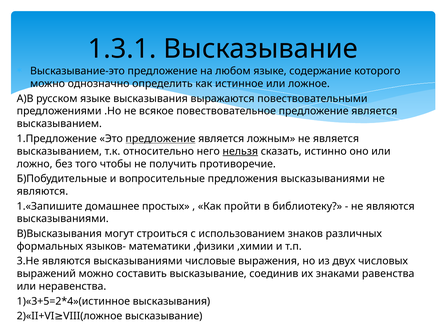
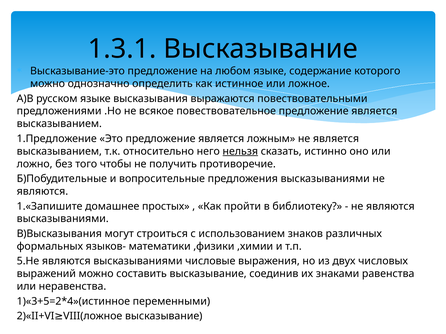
предложение underline: present -> none (161, 139)
3.Не: 3.Не -> 5.Не (28, 262)
высказывания: высказывания -> переменными (171, 302)
